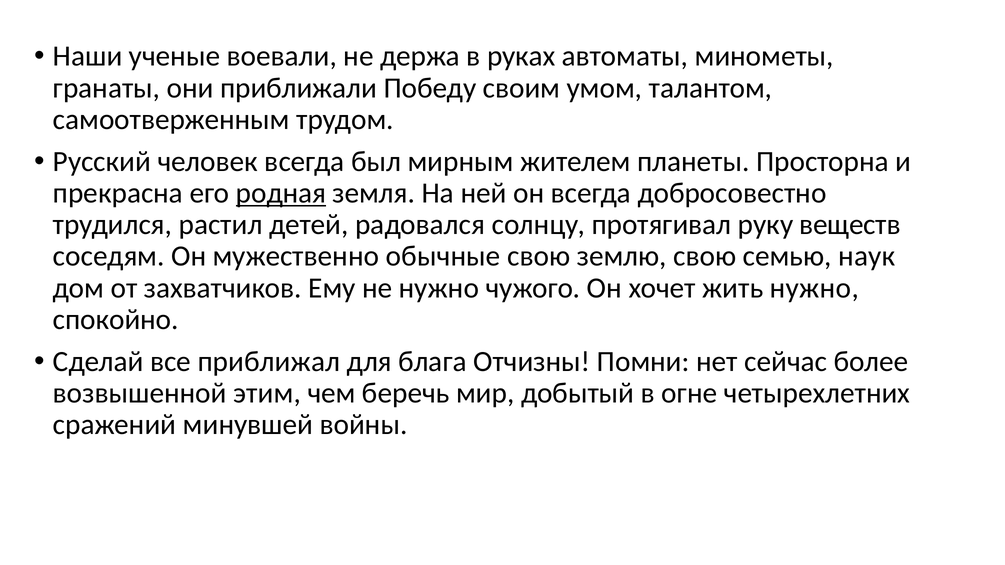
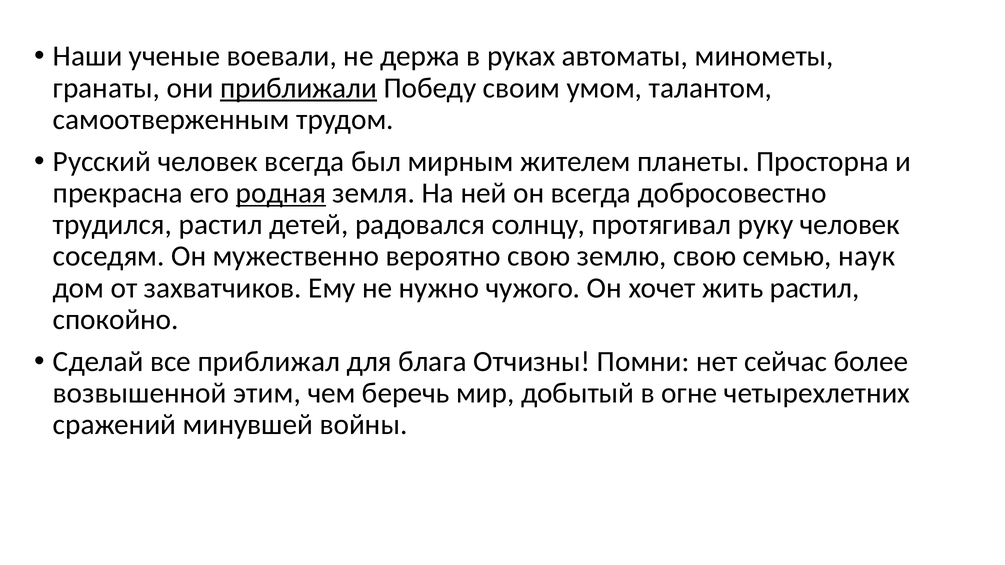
приближали underline: none -> present (299, 88)
руку веществ: веществ -> человек (850, 225)
обычные: обычные -> вероятно (443, 256)
жить нужно: нужно -> растил (815, 288)
